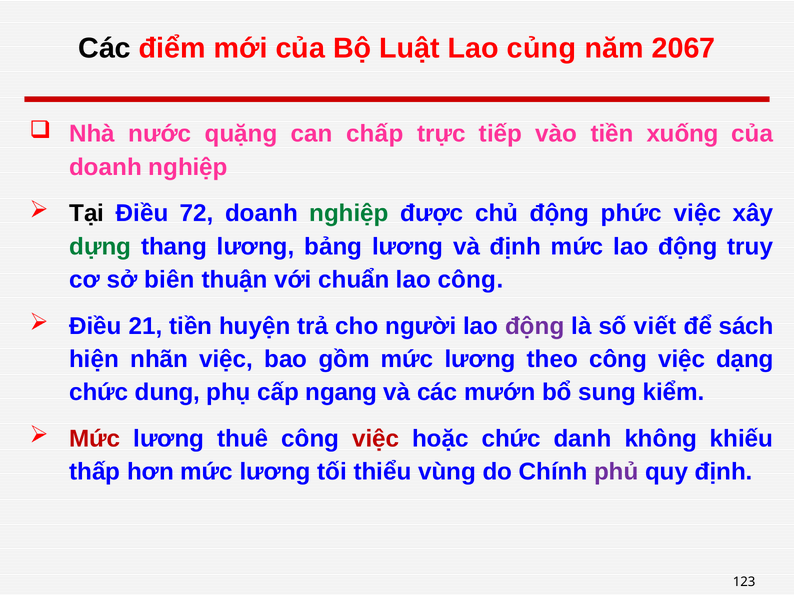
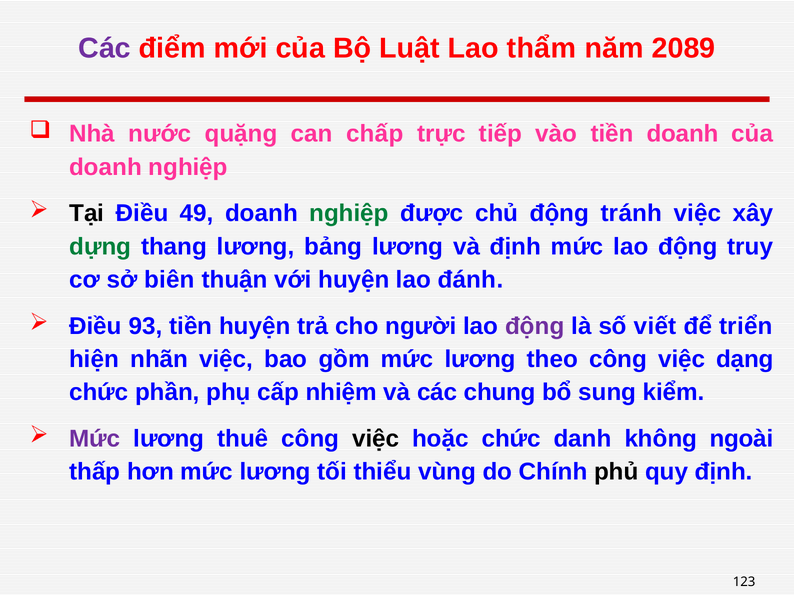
Các colour: black -> purple (105, 48)
củng: củng -> thẩm (541, 48)
2067: 2067 -> 2089 (684, 48)
tiền xuống: xuống -> doanh (683, 134)
72: 72 -> 49 (197, 214)
phức: phức -> tránh (631, 214)
với chuẩn: chuẩn -> huyện (354, 280)
lao công: công -> đánh (470, 280)
21: 21 -> 93 (145, 326)
sách: sách -> triển (746, 326)
dung: dung -> phần (167, 393)
ngang: ngang -> nhiệm (341, 393)
mướn: mướn -> chung (500, 393)
Mức colour: red -> purple (95, 439)
việc colour: red -> black (376, 439)
khiếu: khiếu -> ngoài (742, 439)
phủ colour: purple -> black (616, 472)
